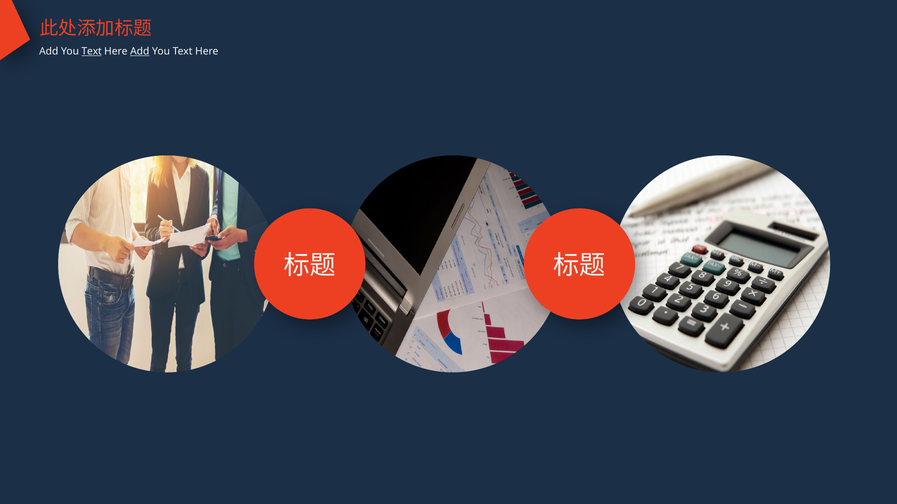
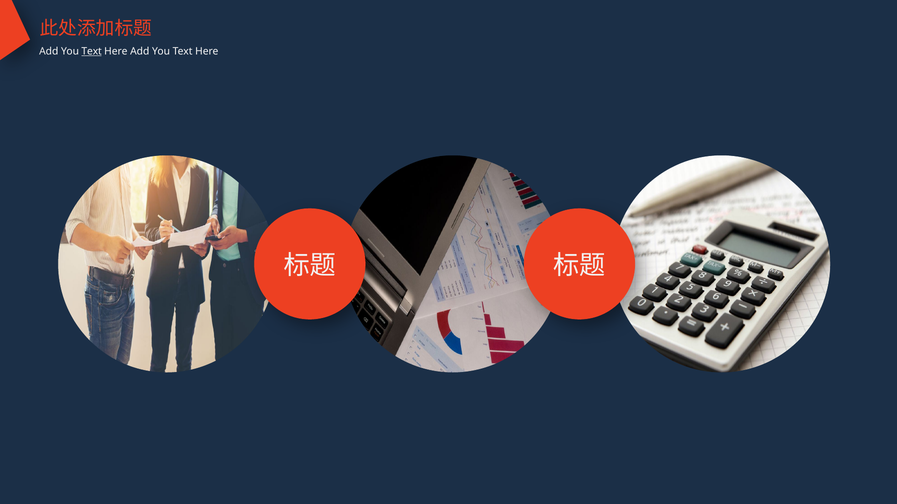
Add underline: present -> none (140, 51)
